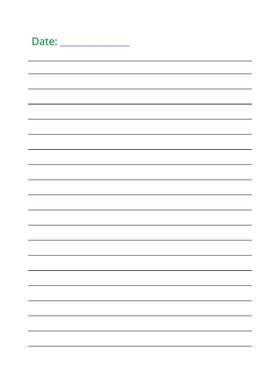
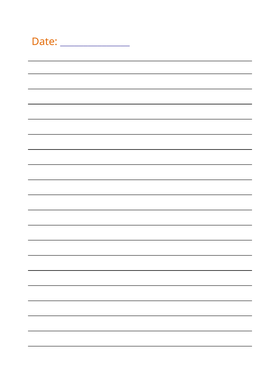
Date colour: green -> orange (45, 42)
